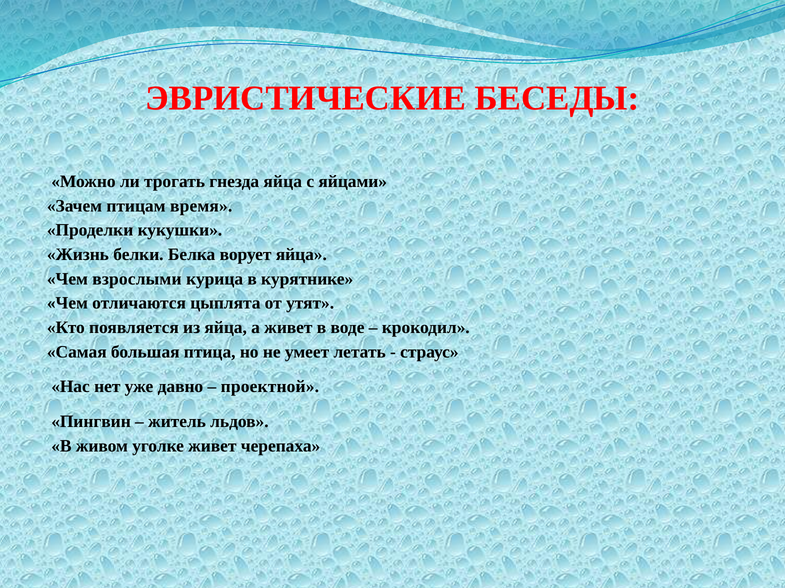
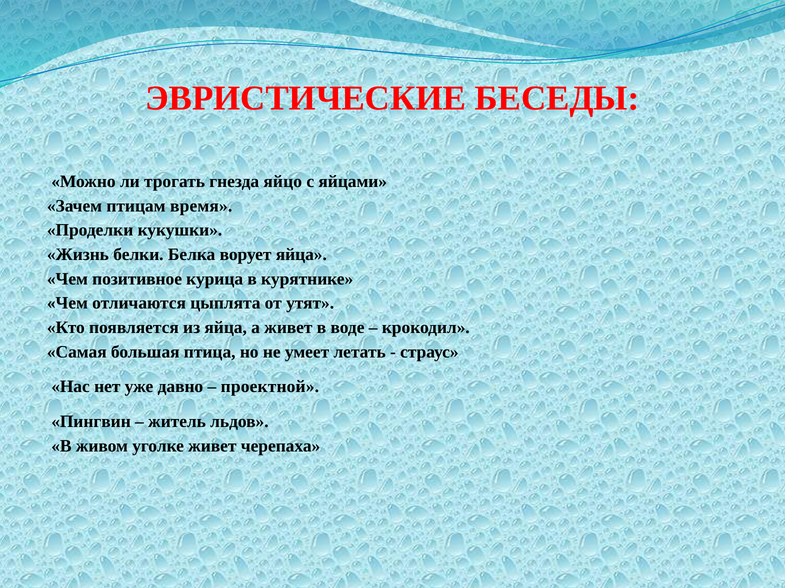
гнезда яйца: яйца -> яйцо (283, 182)
взрослыми: взрослыми -> позитивное (137, 279)
